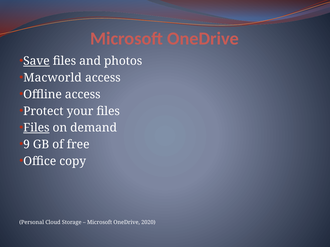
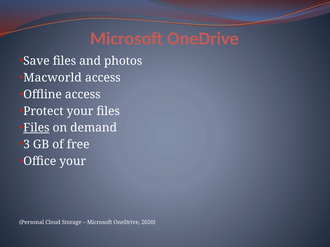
Save underline: present -> none (36, 61)
9: 9 -> 3 (27, 145)
Office copy: copy -> your (73, 161)
